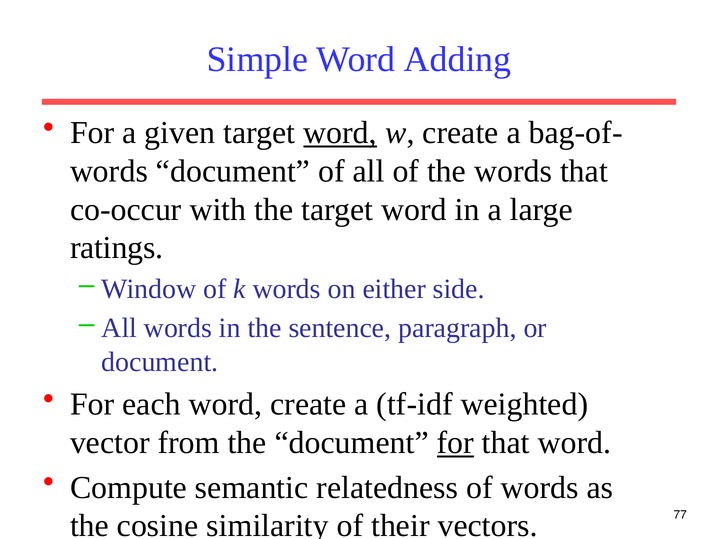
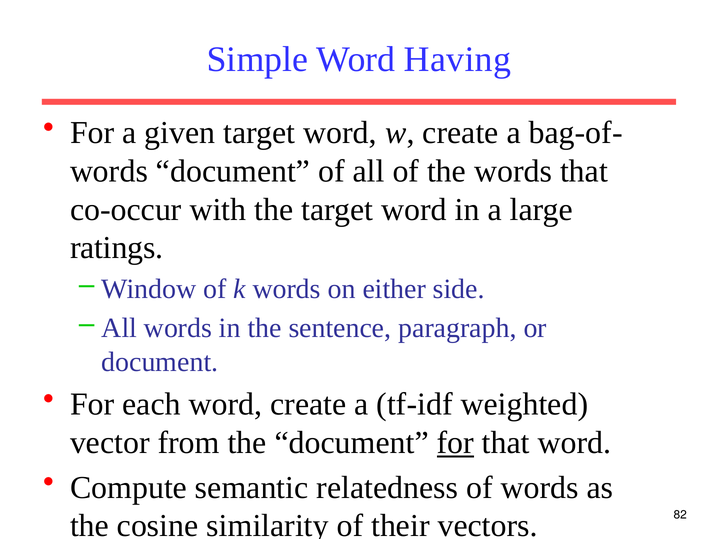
Adding: Adding -> Having (457, 59)
word underline: present -> none (340, 133)
77: 77 -> 82 (680, 514)
